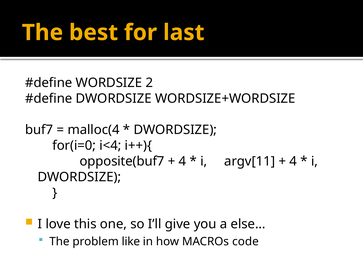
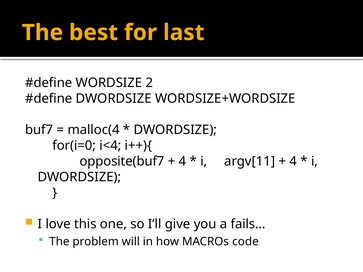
else…: else… -> fails… (248, 224)
like: like -> will (131, 242)
